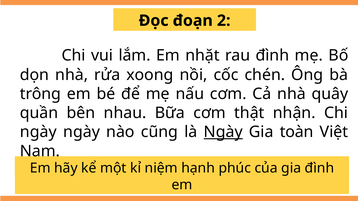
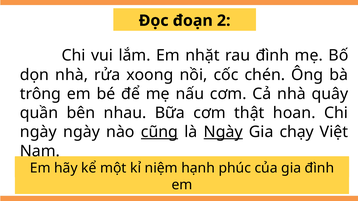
thật nhận: nhận -> hoan (294, 113)
cũng underline: none -> present (159, 132)
toàn: toàn -> chạy (297, 132)
